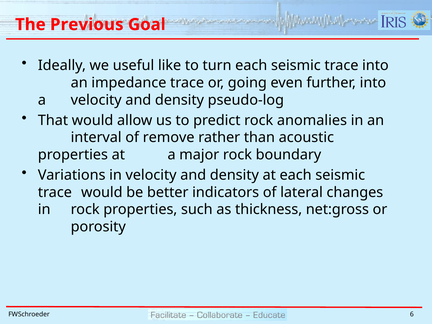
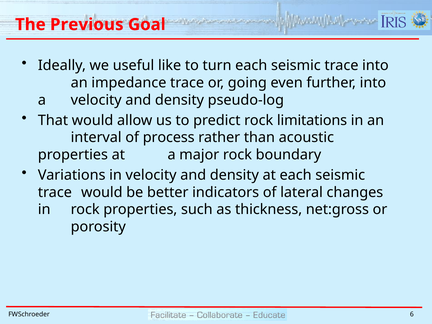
anomalies: anomalies -> limitations (312, 120)
remove: remove -> process (169, 138)
